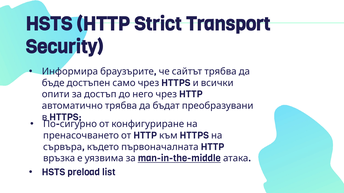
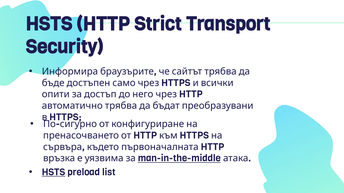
HSTS underline: none -> present (54, 173)
